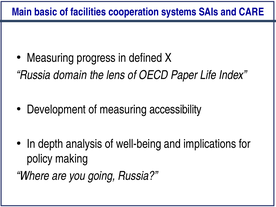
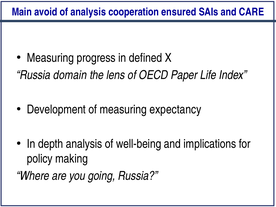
basic: basic -> avoid (46, 12)
of facilities: facilities -> analysis (88, 12)
systems: systems -> ensured (179, 12)
accessibility: accessibility -> expectancy (175, 109)
